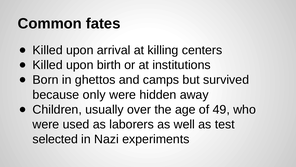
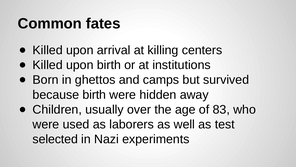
because only: only -> birth (94, 94)
49: 49 -> 83 (221, 109)
